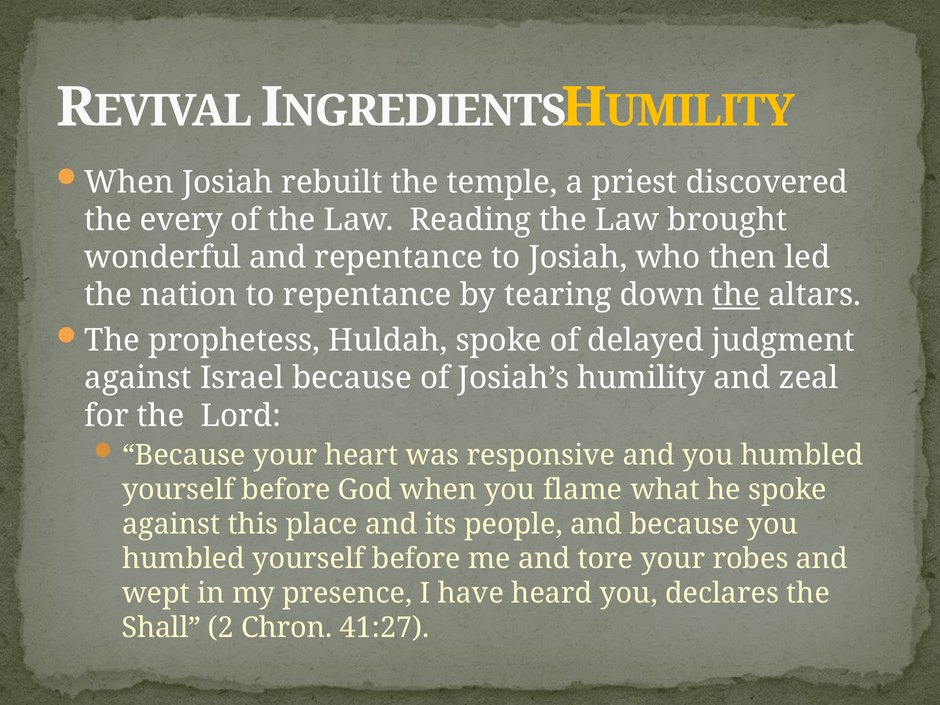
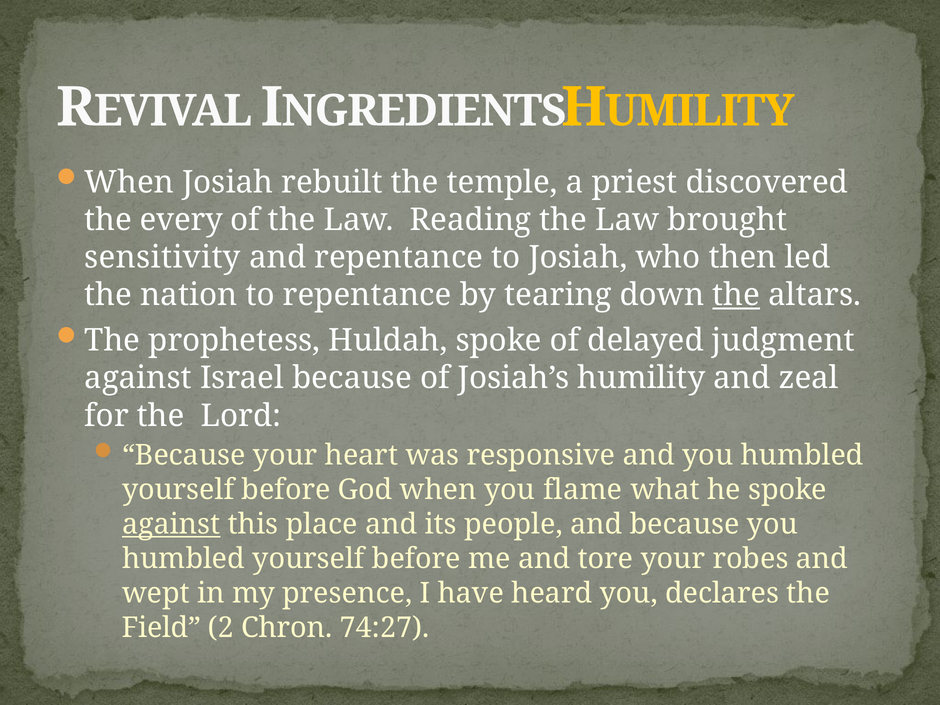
wonderful: wonderful -> sensitivity (163, 257)
against underline: none -> present (171, 524)
Shall: Shall -> Field (161, 628)
41:27: 41:27 -> 74:27 (385, 628)
